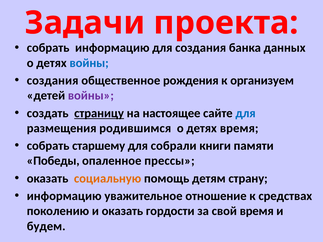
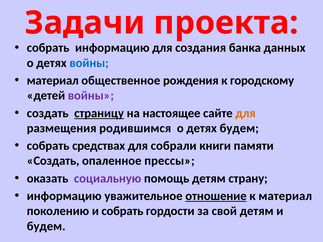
создания: создания -> материал (53, 81)
организуем: организуем -> городскому (262, 81)
для colour: blue -> orange (246, 113)
детях время: время -> будем (239, 128)
старшему: старшему -> средствах (99, 146)
Победы: Победы -> Создать (53, 161)
социальную colour: orange -> purple (108, 179)
отношение underline: none -> present (216, 196)
к средствах: средствах -> материал (285, 196)
и оказать: оказать -> собрать (122, 211)
свой время: время -> детям (257, 211)
